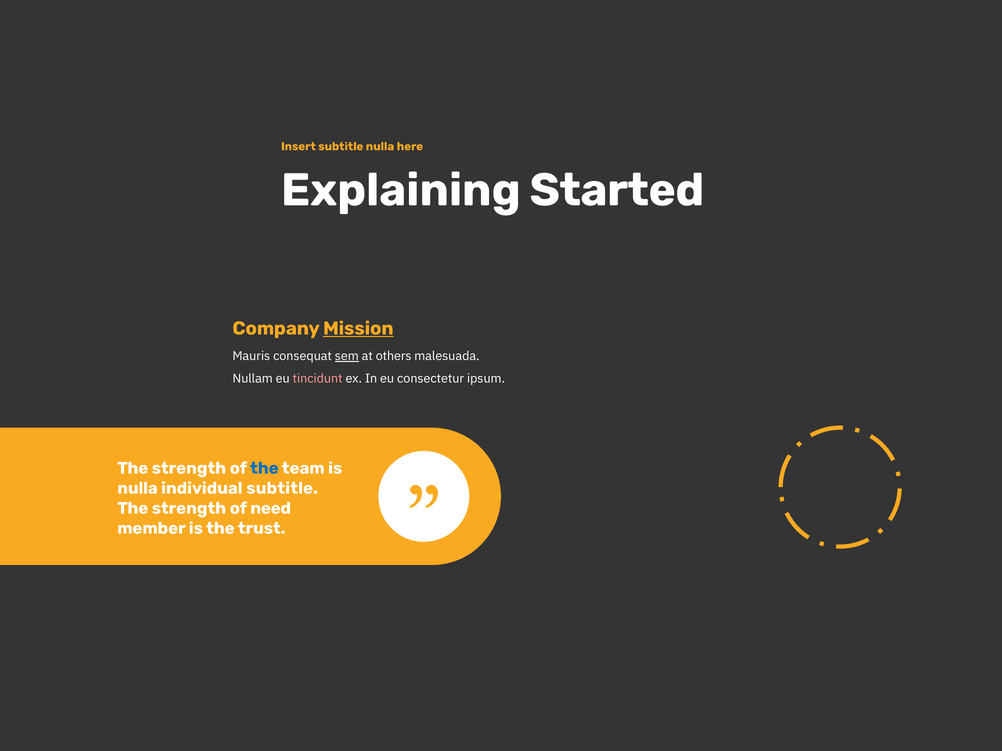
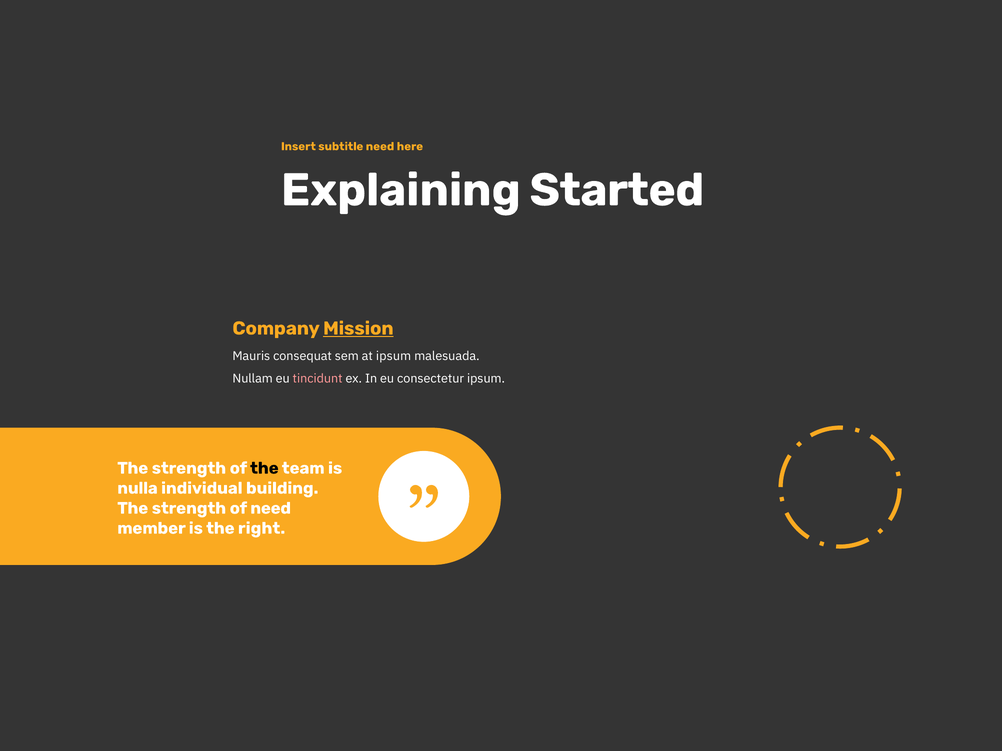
subtitle nulla: nulla -> need (380, 147)
sem underline: present -> none (347, 356)
at others: others -> ipsum (394, 356)
the colour: blue -> black (264, 468)
individual subtitle: subtitle -> building (282, 489)
trust: trust -> right (262, 529)
